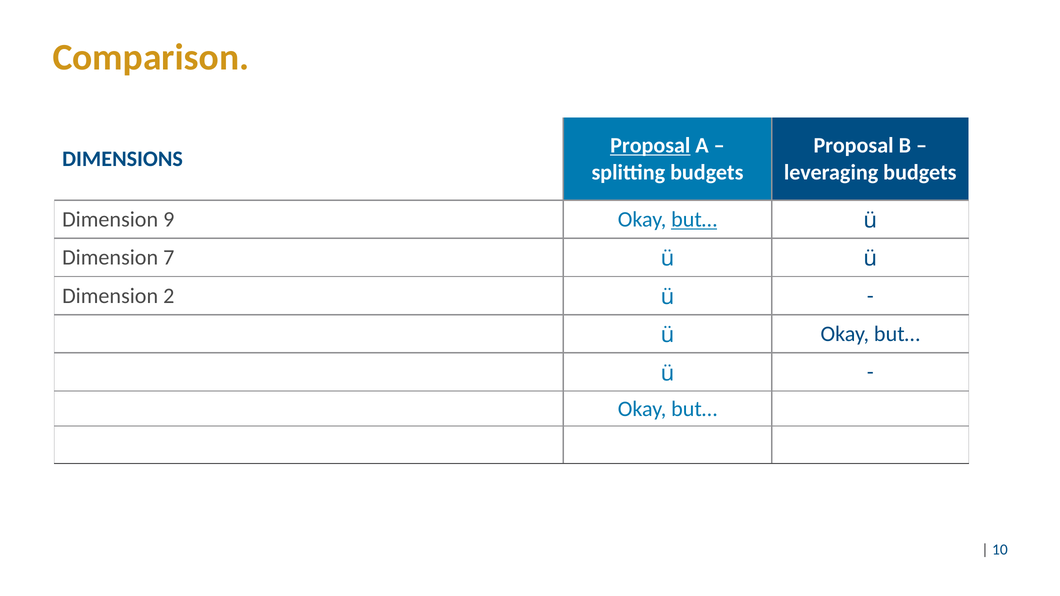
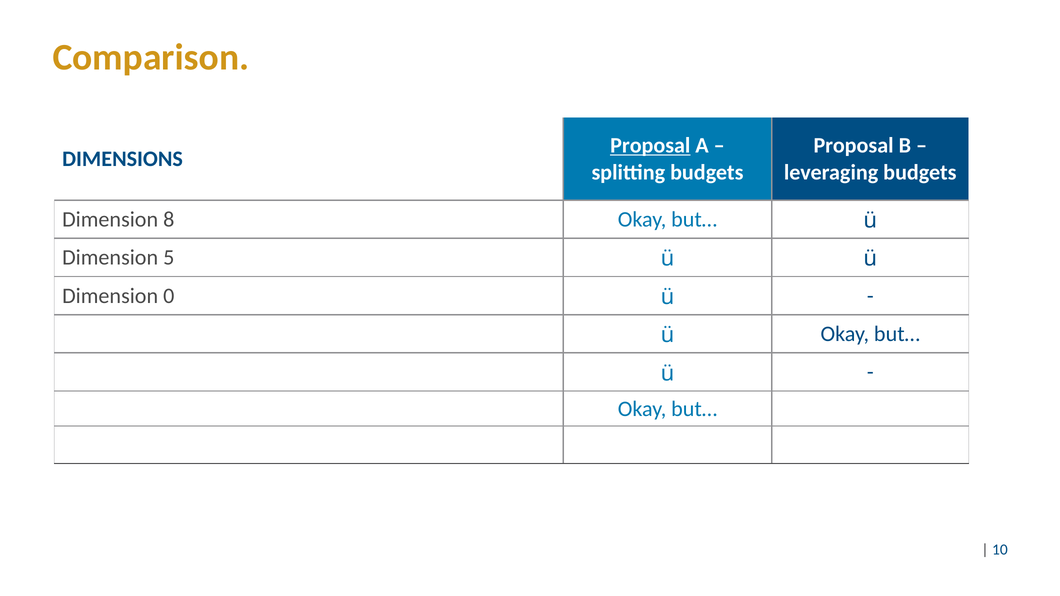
9: 9 -> 8 (169, 220)
but… underline: present -> none (694, 220)
7: 7 -> 5 (169, 258)
2: 2 -> 0 (169, 296)
